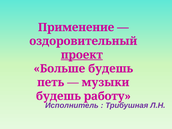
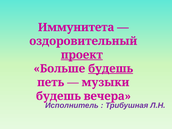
Применение: Применение -> Иммунитета (76, 27)
будешь underline: none -> present (111, 69)
работу: работу -> вечера (107, 96)
